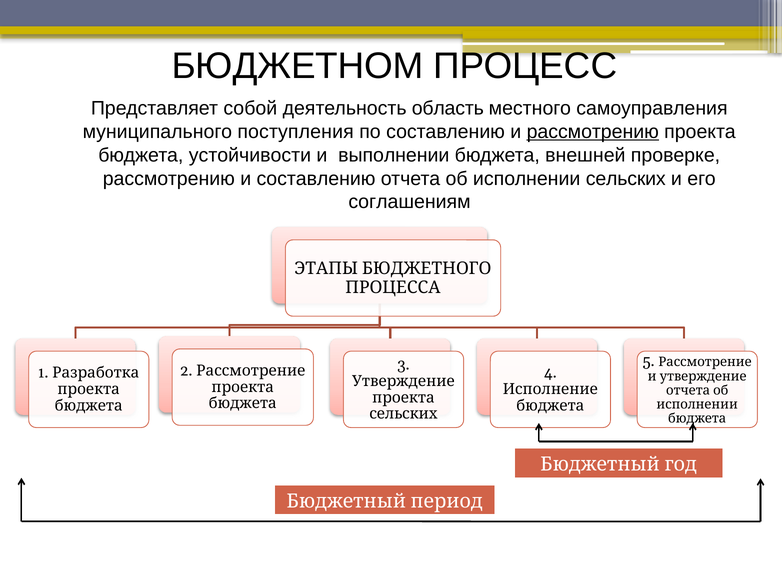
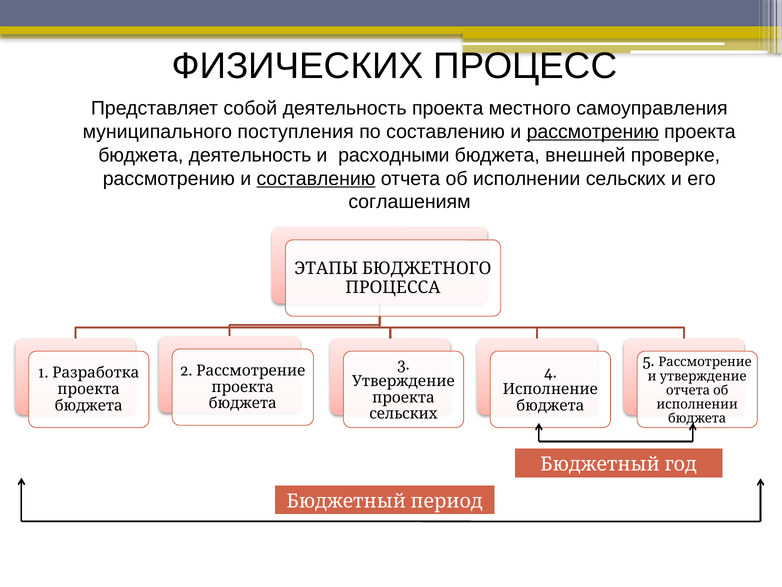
БЮДЖЕТНОМ: БЮДЖЕТНОМ -> ФИЗИЧЕСКИХ (297, 66)
деятельность область: область -> проекта (448, 108)
бюджета устойчивости: устойчивости -> деятельность (250, 155)
выполнении: выполнении -> расходными (394, 155)
составлению underline: none -> present (316, 178)
